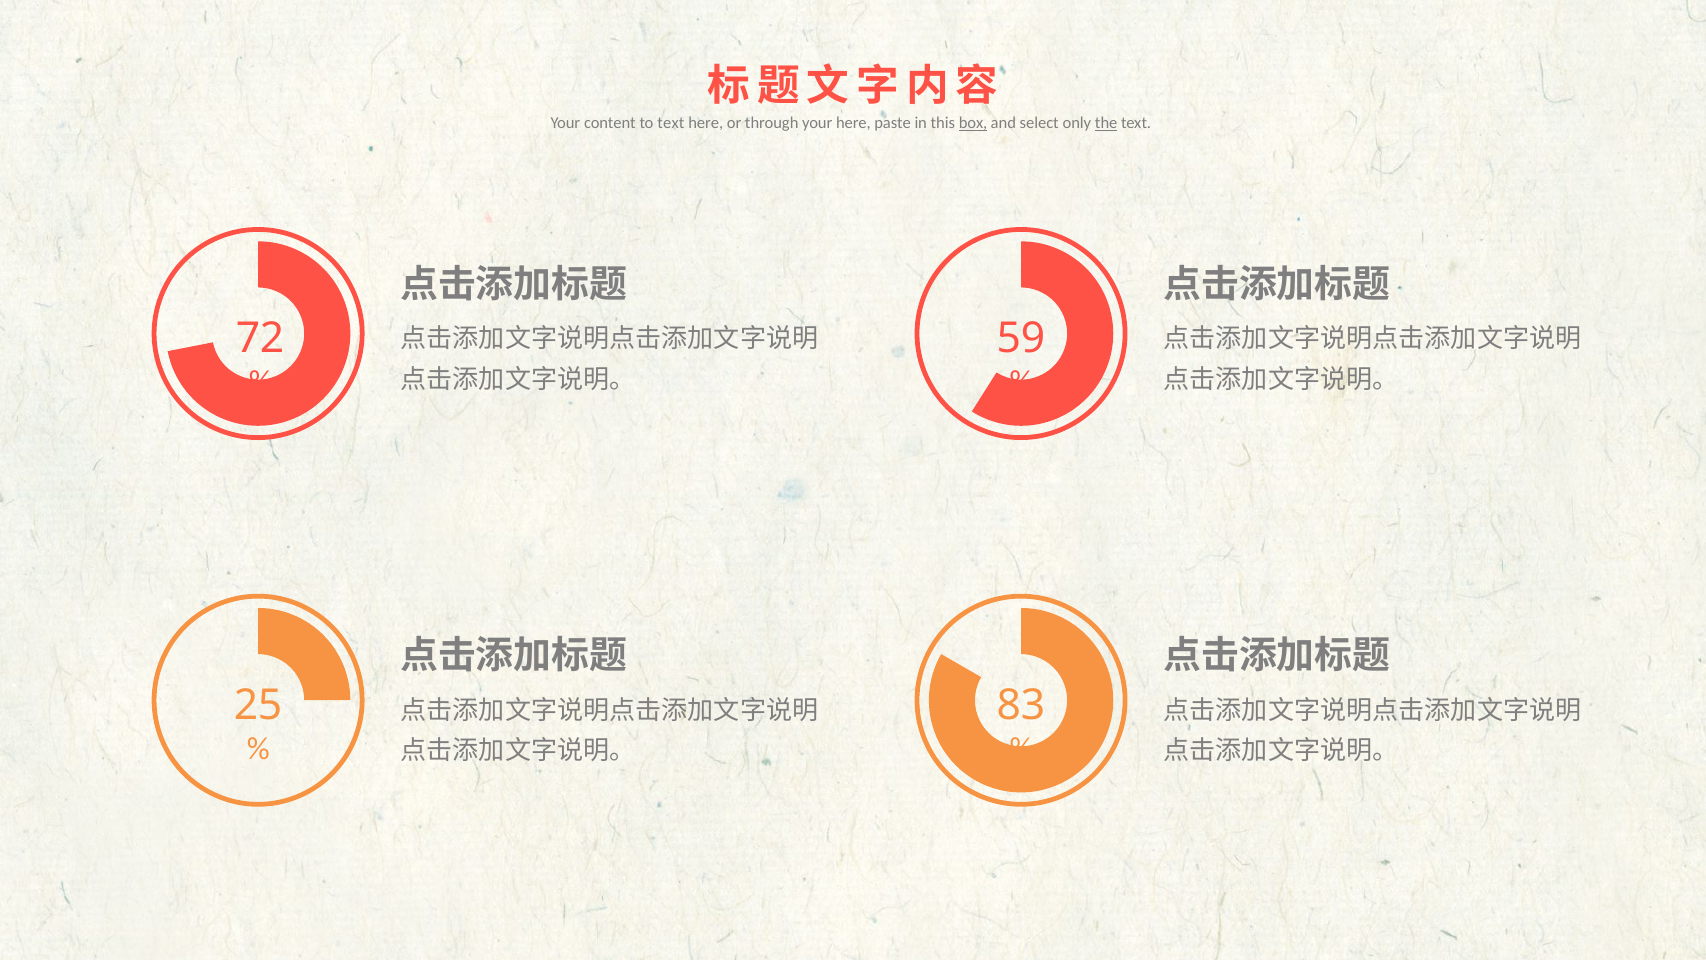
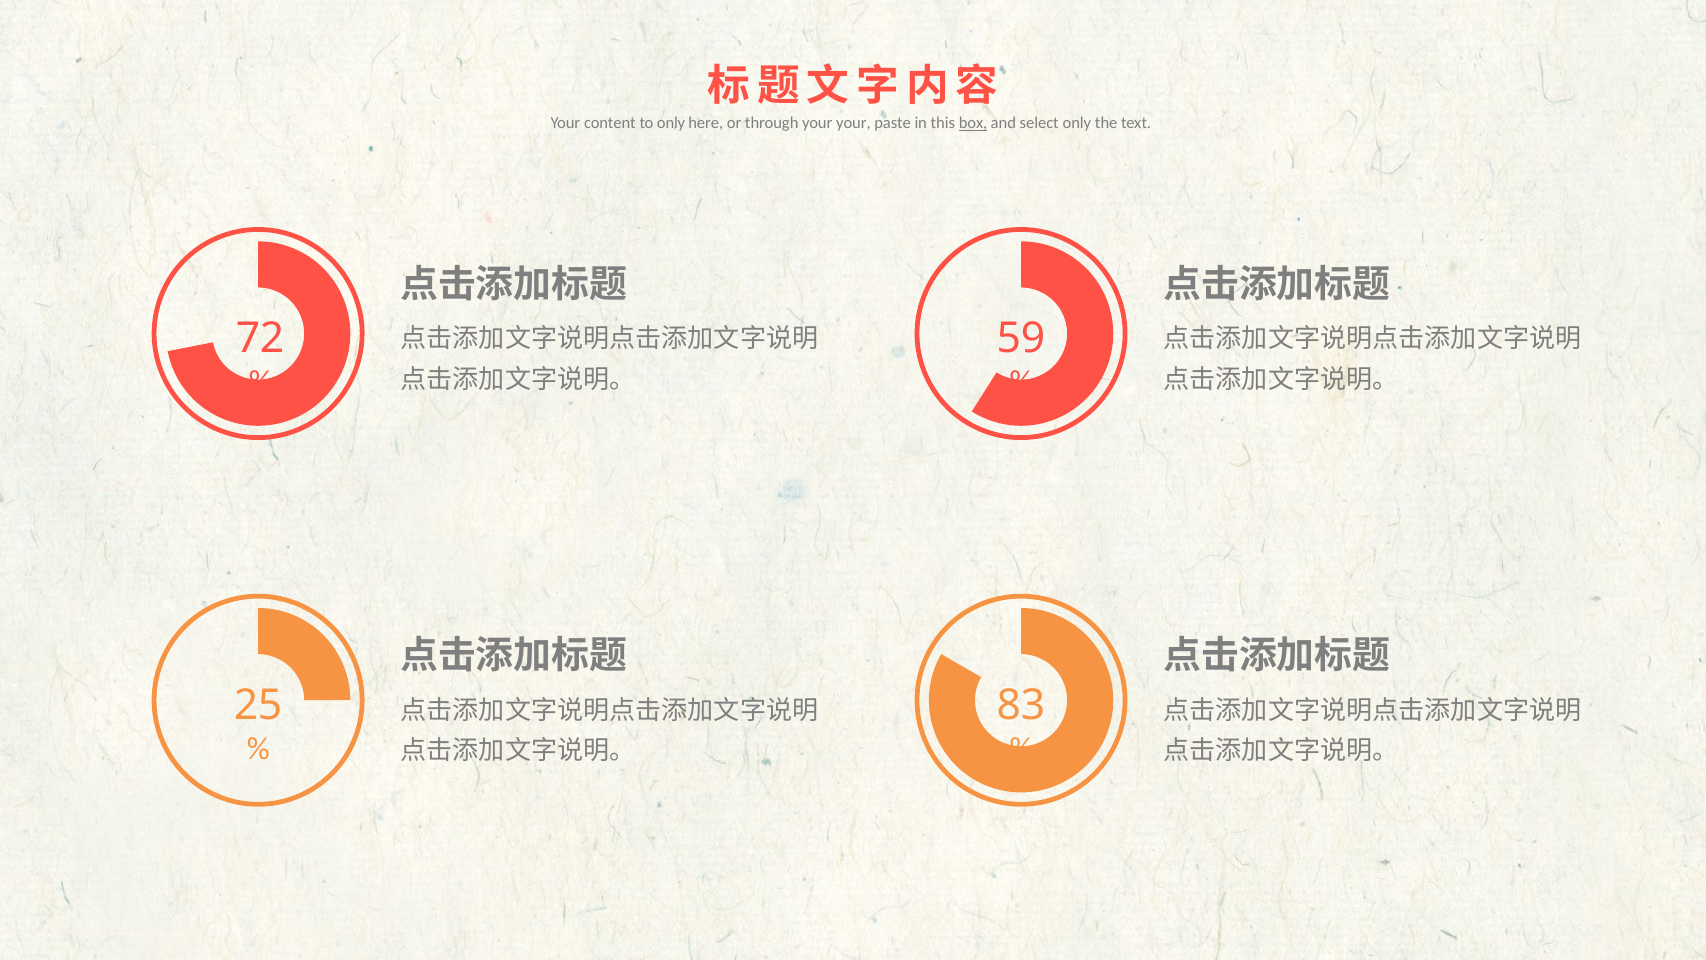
to text: text -> only (671, 123)
your here: here -> your (853, 123)
the underline: present -> none (1106, 123)
